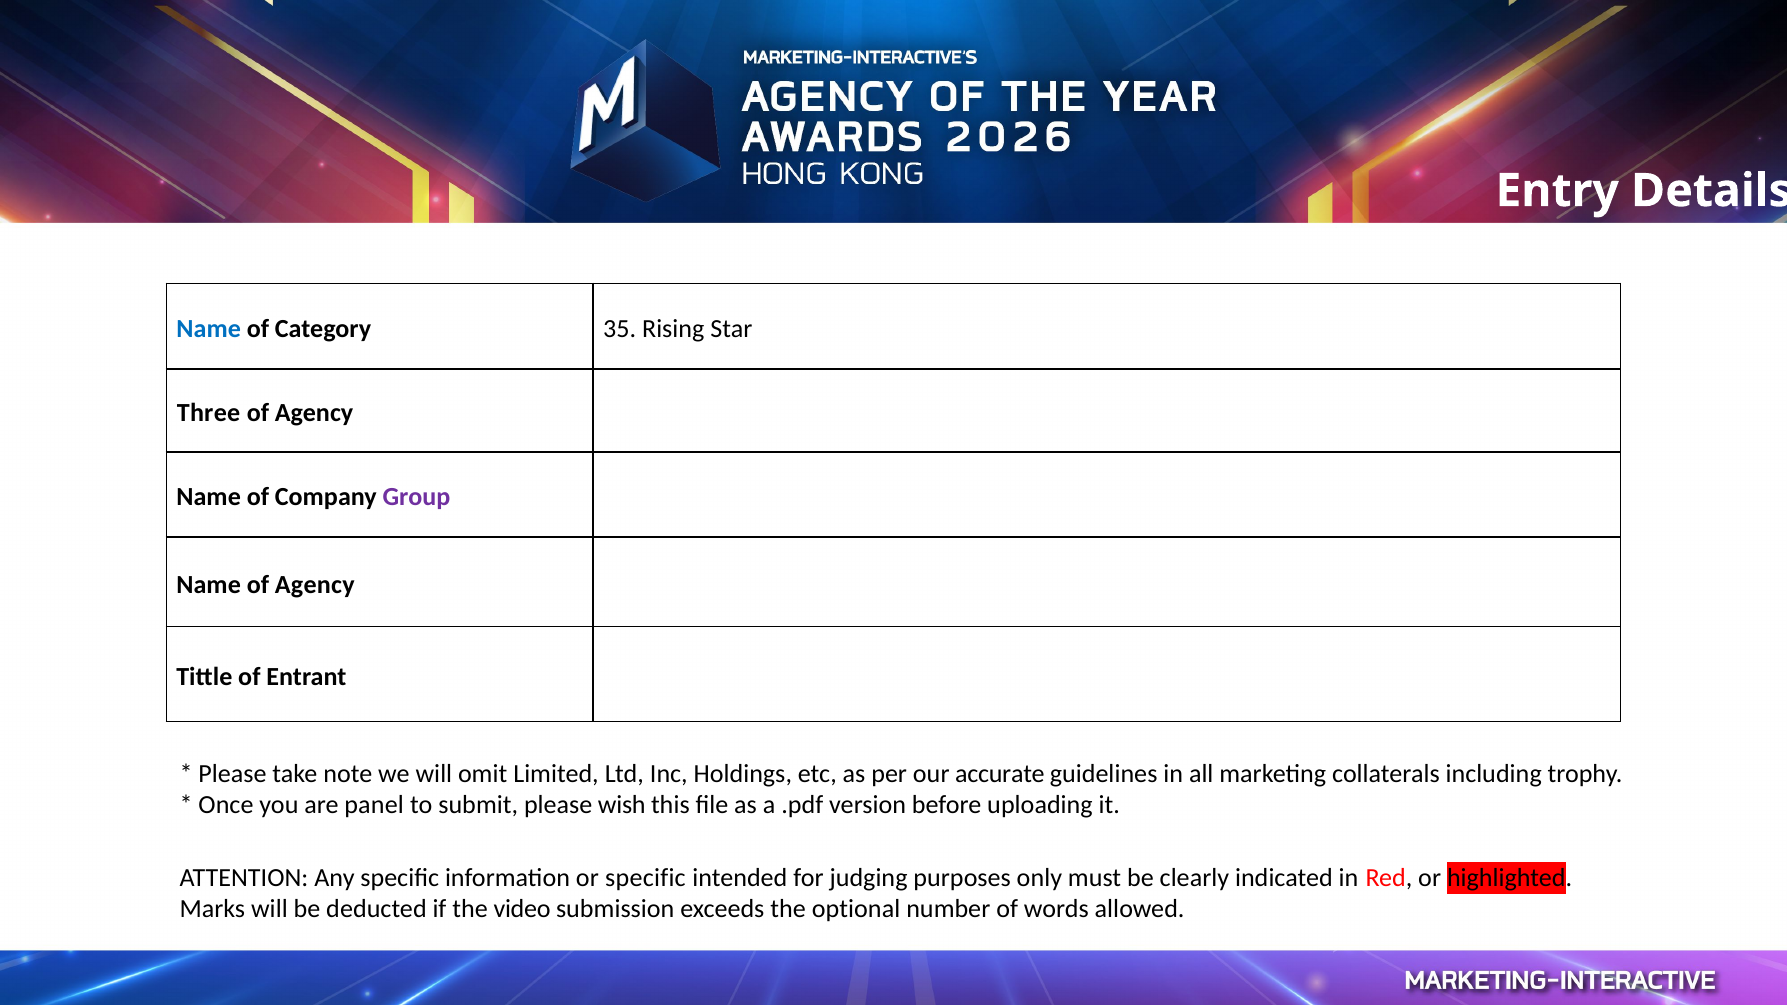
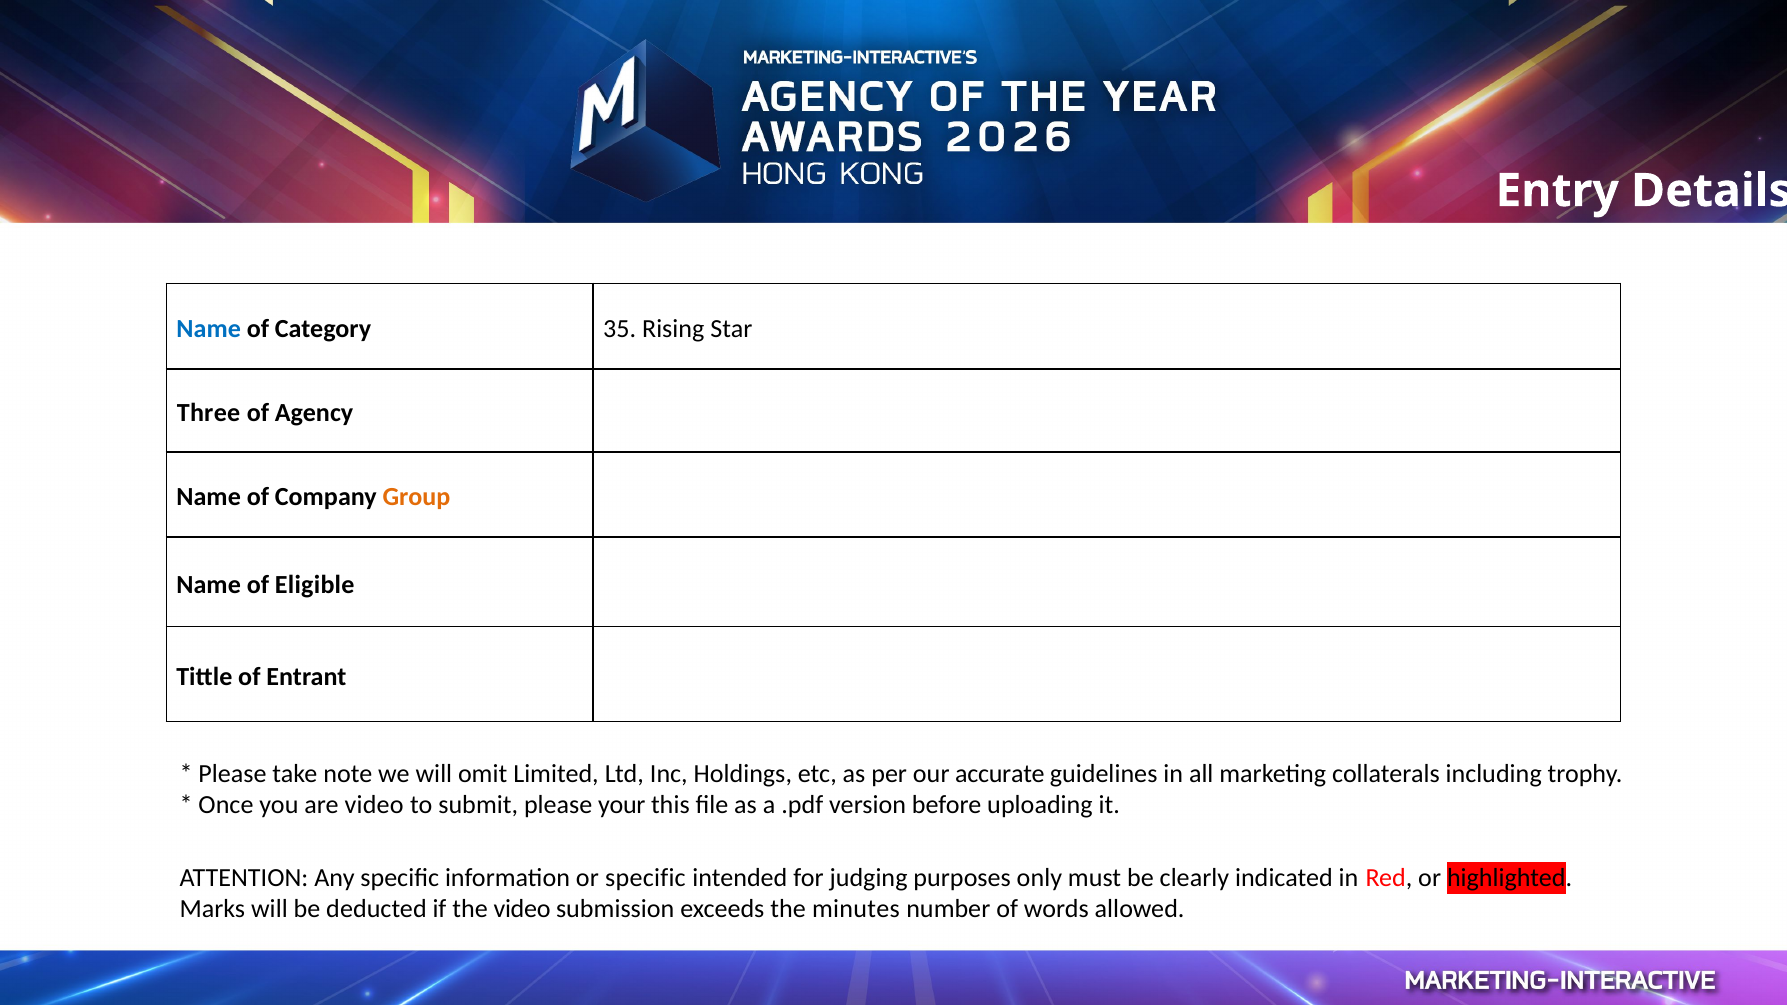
Group colour: purple -> orange (417, 497)
Name of Agency: Agency -> Eligible (315, 585)
are panel: panel -> video (374, 805)
wish: wish -> your (622, 805)
optional: optional -> minutes (856, 909)
